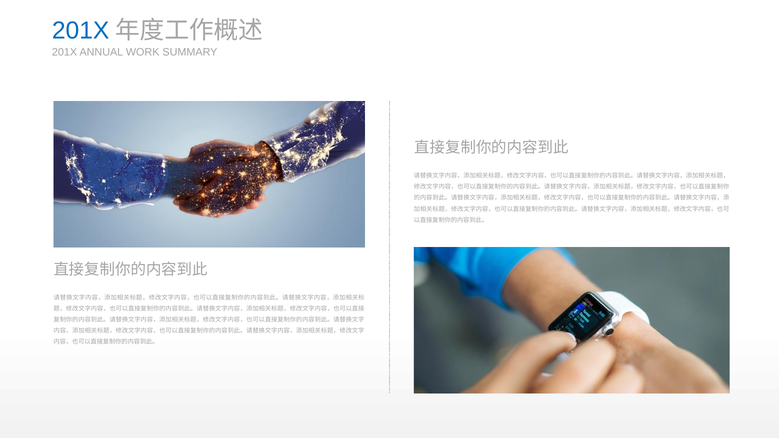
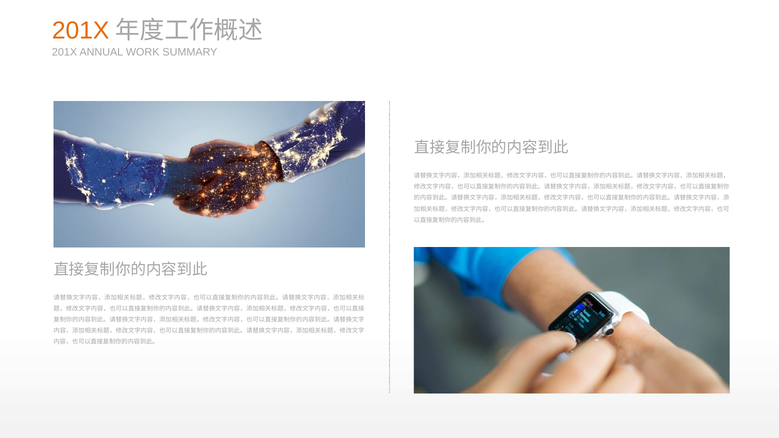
201X colour: blue -> orange (81, 31)
